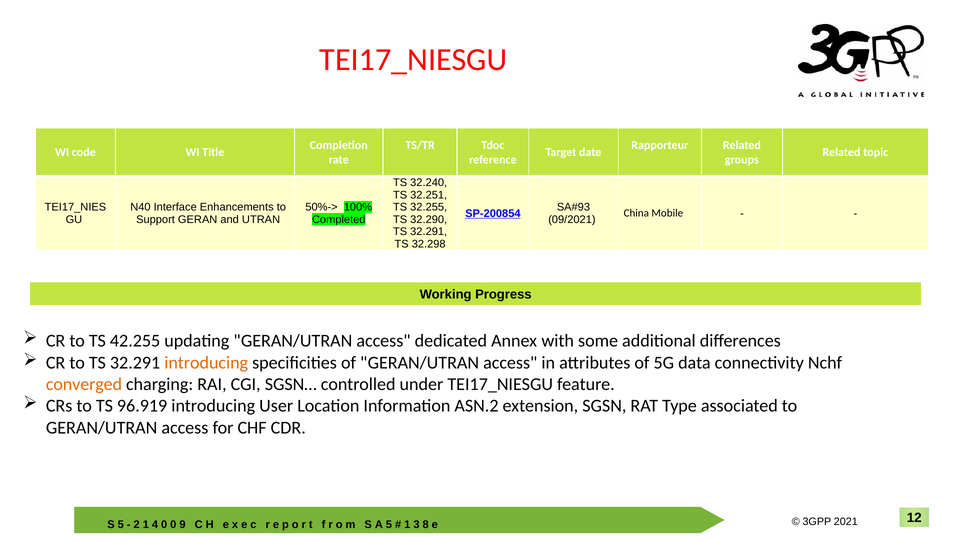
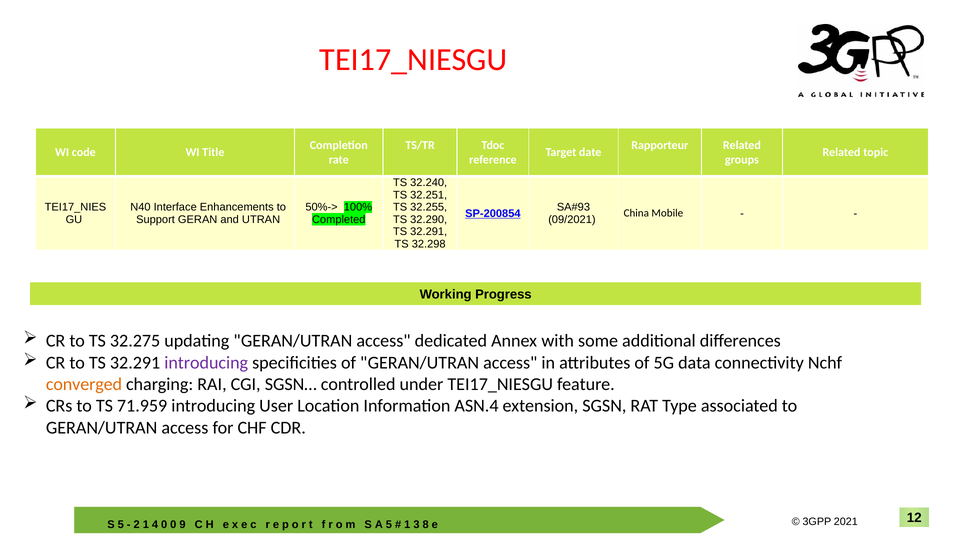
42.255: 42.255 -> 32.275 (135, 341)
introducing colour: orange -> purple (206, 363)
96.919: 96.919 -> 71.959 (142, 406)
ASN.2: ASN.2 -> ASN.4 (477, 406)
